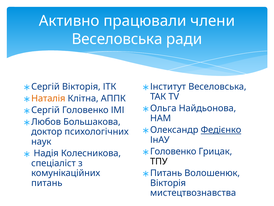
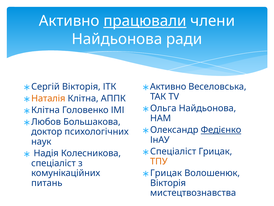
працювали underline: none -> present (145, 21)
Веселовська: Веселовська -> Найдьонова (117, 39)
Інститут: Інститут -> Активно (168, 87)
Сергій: Сергій -> Клітна (45, 110)
Головенко: Головенко -> Спеціаліст (173, 151)
ТПУ colour: black -> orange (159, 161)
Питань: Питань -> Грицак (166, 173)
